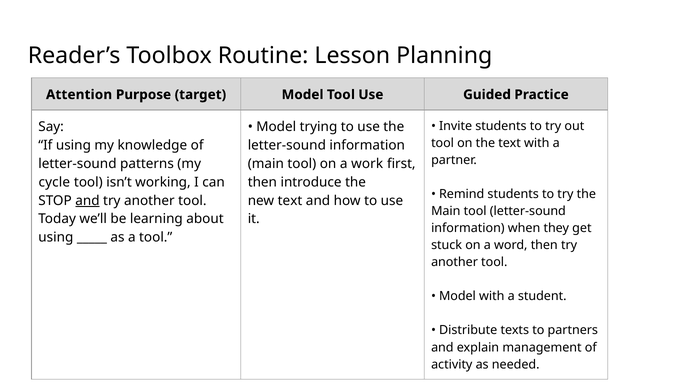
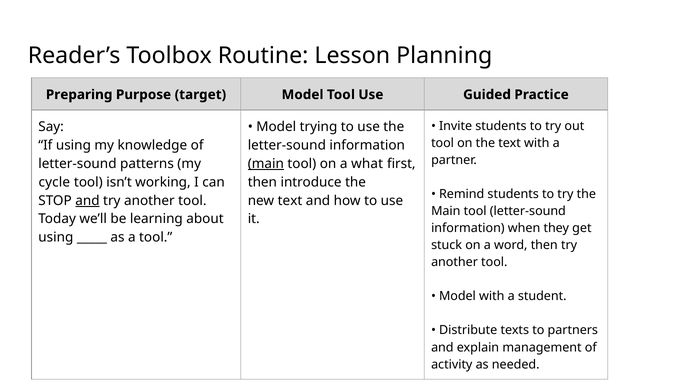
Attention: Attention -> Preparing (79, 95)
main underline: none -> present (266, 164)
work: work -> what (367, 164)
